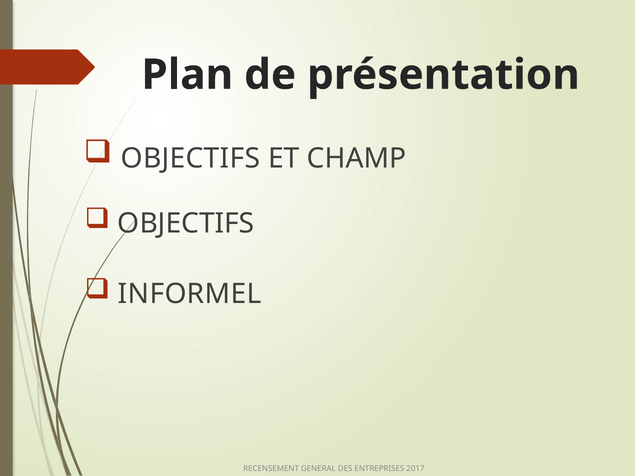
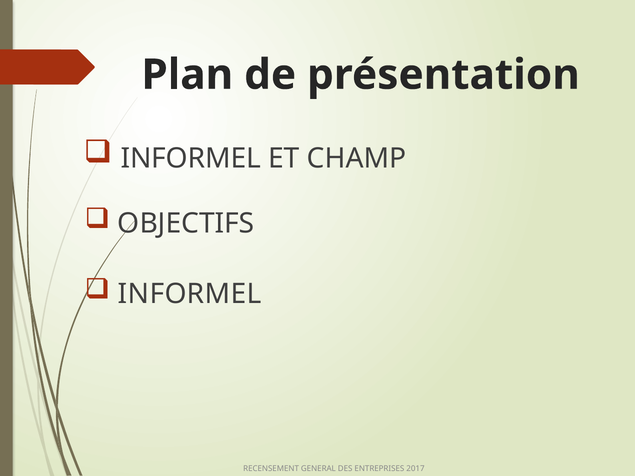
OBJECTIFS: OBJECTIFS -> INFORMEL (191, 159)
